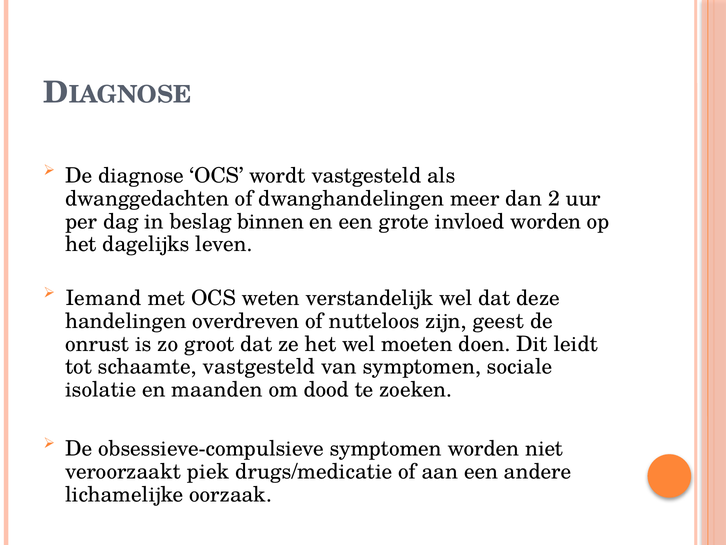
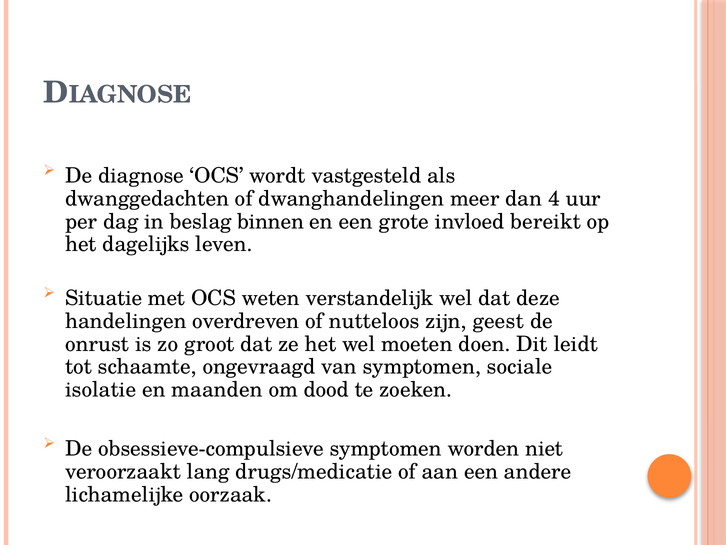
2: 2 -> 4 (554, 199)
invloed worden: worden -> bereikt (546, 221)
Iemand: Iemand -> Situatie (104, 298)
schaamte vastgesteld: vastgesteld -> ongevraagd (259, 367)
piek: piek -> lang (208, 471)
